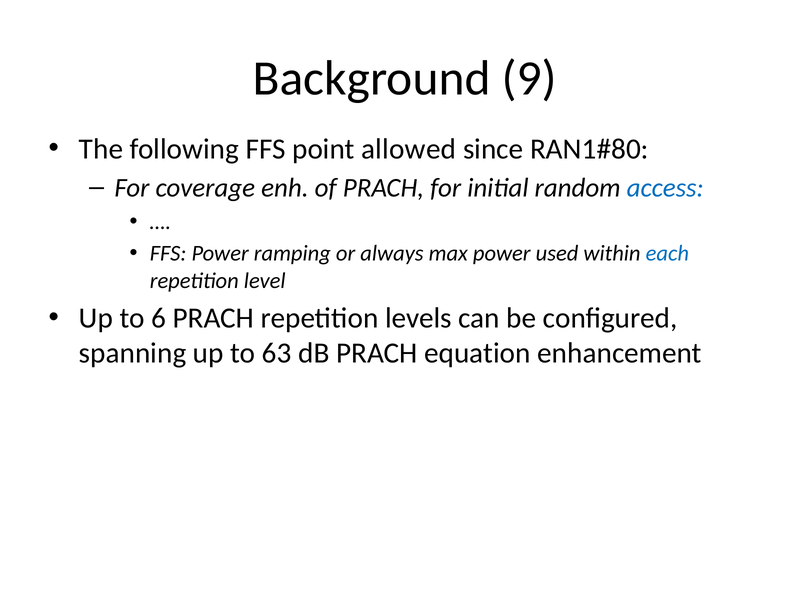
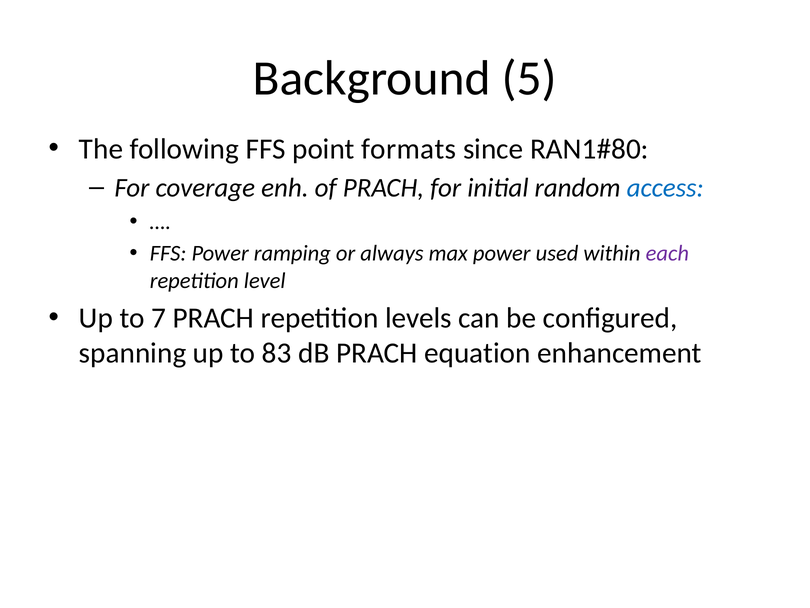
9: 9 -> 5 (529, 78)
allowed: allowed -> formats (409, 149)
each colour: blue -> purple (667, 253)
6: 6 -> 7 (159, 318)
63: 63 -> 83 (277, 353)
